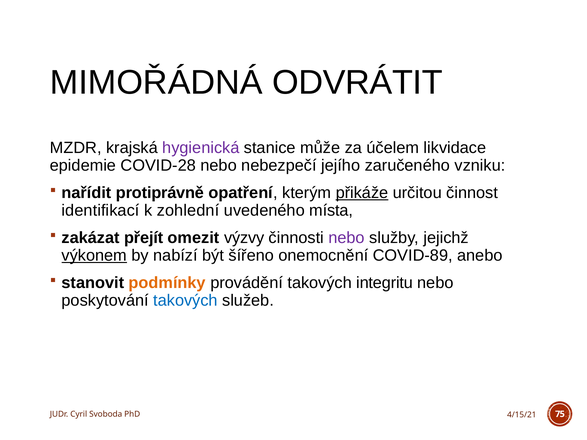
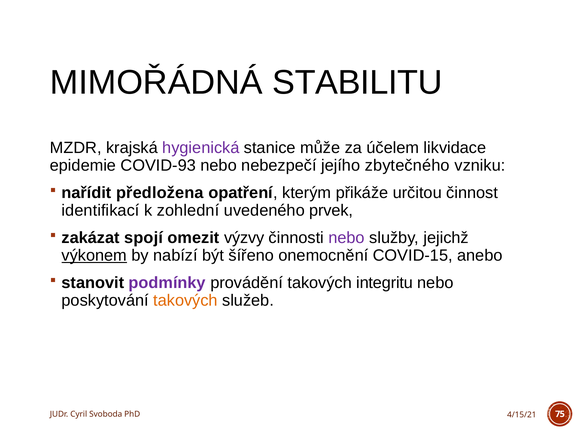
ODVRÁTIT: ODVRÁTIT -> STABILITU (357, 83)
COVID-28: COVID-28 -> COVID-93 (158, 165)
zaručeného: zaručeného -> zbytečného (407, 165)
protiprávně: protiprávně -> předložena (160, 193)
přikáže underline: present -> none (362, 193)
místa: místa -> prvek (331, 211)
přejít: přejít -> spojí (144, 238)
COVID-89: COVID-89 -> COVID-15 (413, 256)
podmínky colour: orange -> purple (167, 283)
takových colour: blue -> orange (185, 301)
